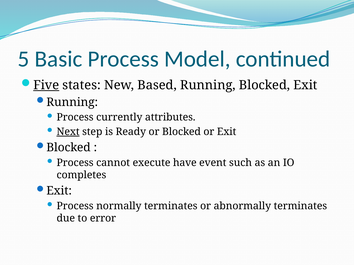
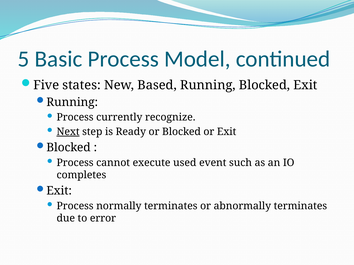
Five underline: present -> none (46, 85)
attributes: attributes -> recognize (170, 118)
have: have -> used (185, 163)
